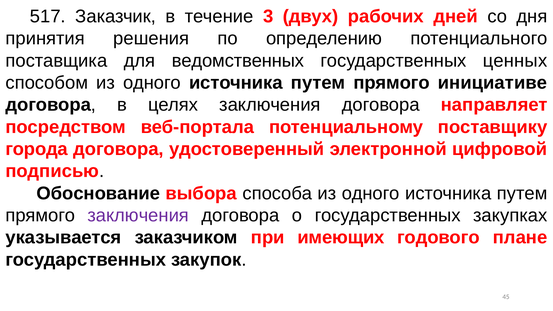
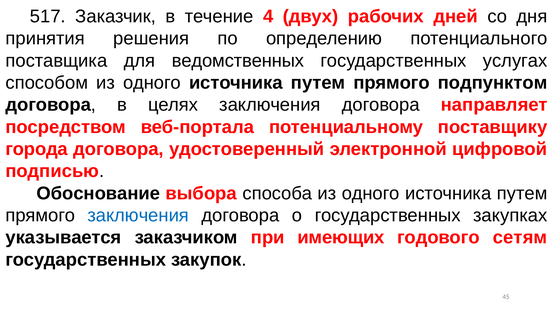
3: 3 -> 4 (268, 16)
ценных: ценных -> услугах (515, 61)
инициативе: инициативе -> подпунктом (493, 83)
заключения colour: purple -> blue (138, 216)
плане: плане -> сетям (520, 238)
